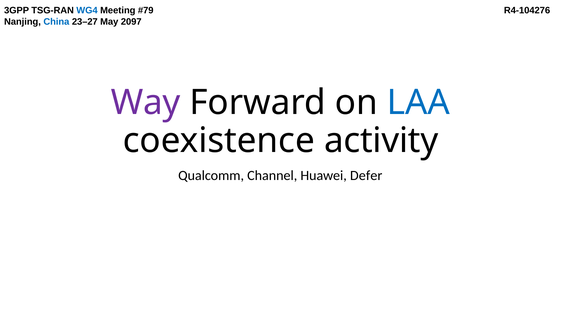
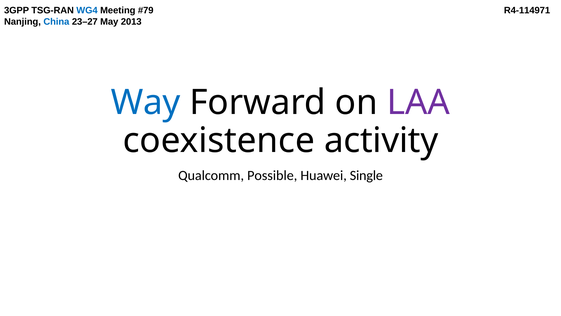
R4-104276: R4-104276 -> R4-114971 (527, 10)
2097: 2097 -> 2013 (131, 22)
Way colour: purple -> blue (146, 102)
LAA colour: blue -> purple (418, 102)
Channel: Channel -> Possible (272, 175)
Defer: Defer -> Single (366, 175)
